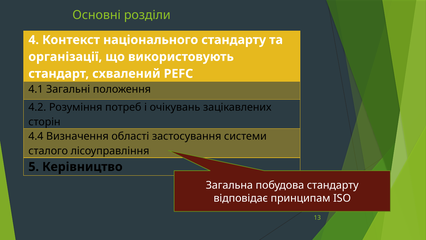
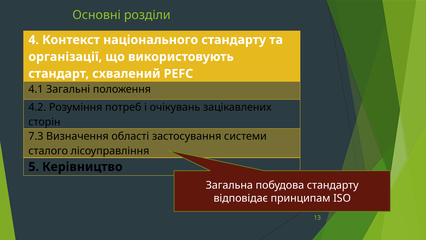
4.4: 4.4 -> 7.3 (36, 136)
